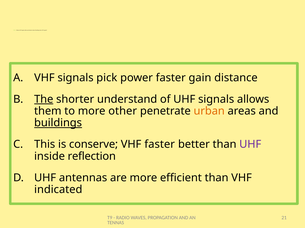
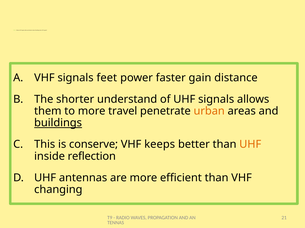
pick: pick -> feet (107, 78)
The underline: present -> none (44, 100)
other: other -> travel (123, 111)
VHF faster: faster -> keeps (160, 145)
UHF colour: purple -> orange (250, 145)
indicated: indicated -> changing (58, 190)
